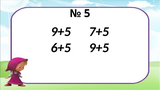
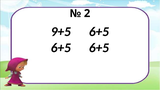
5: 5 -> 2 (87, 13)
9+5 7+5: 7+5 -> 6+5 (99, 32)
9+5: 9+5 -> 6+5 (99, 48)
